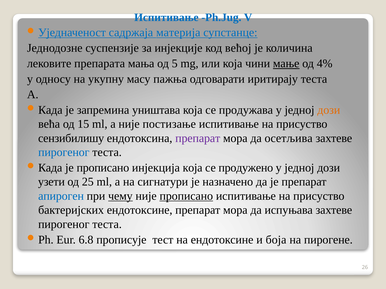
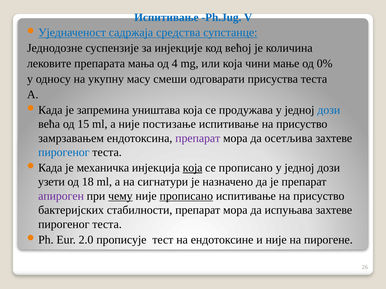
материја: материја -> средства (178, 33)
5: 5 -> 4 (175, 64)
мање underline: present -> none (286, 64)
4%: 4% -> 0% (325, 64)
пажња: пажња -> смеши (170, 79)
иритирају: иритирају -> присуства (273, 79)
дози colour: orange -> blue (329, 110)
сензибилишу: сензибилишу -> замрзавањем (71, 138)
је прописано: прописано -> механичка (103, 168)
која underline: none -> present (193, 168)
се продужено: продужено -> прописано (246, 168)
25: 25 -> 18 (88, 182)
апироген colour: blue -> purple (61, 196)
бактеријских ендотоксине: ендотоксине -> стабилности (140, 210)
6.8: 6.8 -> 2.0 (86, 240)
и боја: боја -> није (276, 240)
